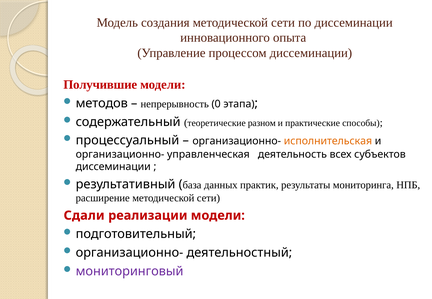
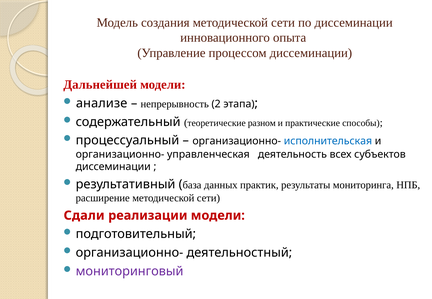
Получившие: Получившие -> Дальнейшей (100, 85)
методов: методов -> анализе (102, 103)
0: 0 -> 2 (216, 104)
исполнительская colour: orange -> blue (328, 141)
